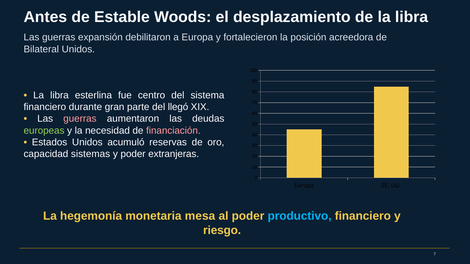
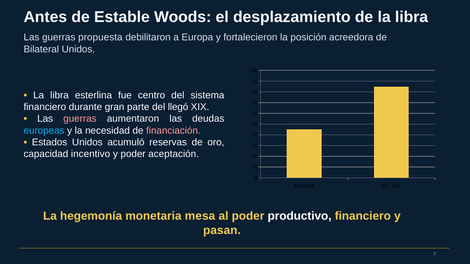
expansión: expansión -> propuesta (100, 37)
europeas colour: light green -> light blue (44, 131)
sistemas: sistemas -> incentivo (91, 154)
extranjeras: extranjeras -> aceptación (174, 154)
productivo colour: light blue -> white (300, 216)
riesgo: riesgo -> pasan (222, 231)
